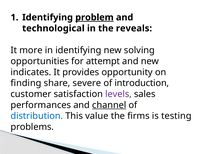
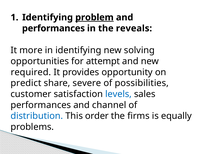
technological: technological -> performances (53, 28)
indicates: indicates -> required (31, 72)
finding: finding -> predict (26, 83)
introduction: introduction -> possibilities (142, 83)
levels colour: purple -> blue (118, 94)
channel underline: present -> none (109, 105)
value: value -> order (97, 116)
testing: testing -> equally (176, 116)
